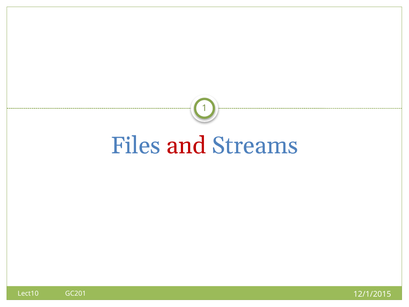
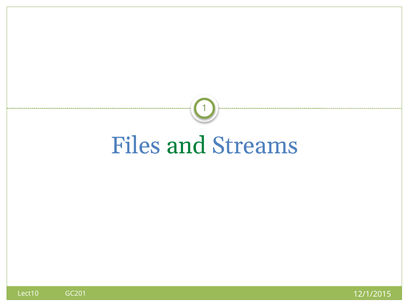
and colour: red -> green (186, 146)
